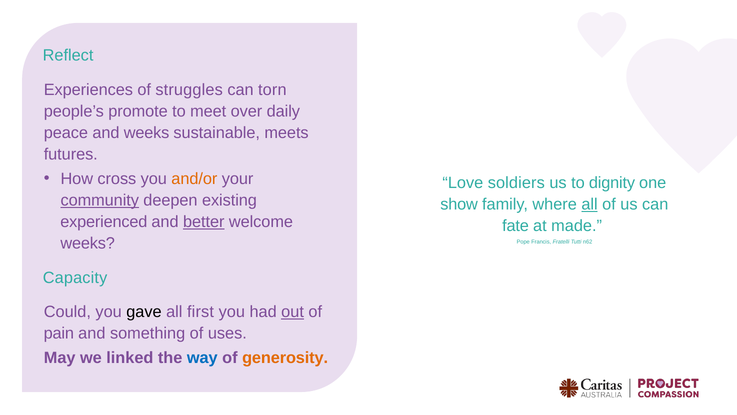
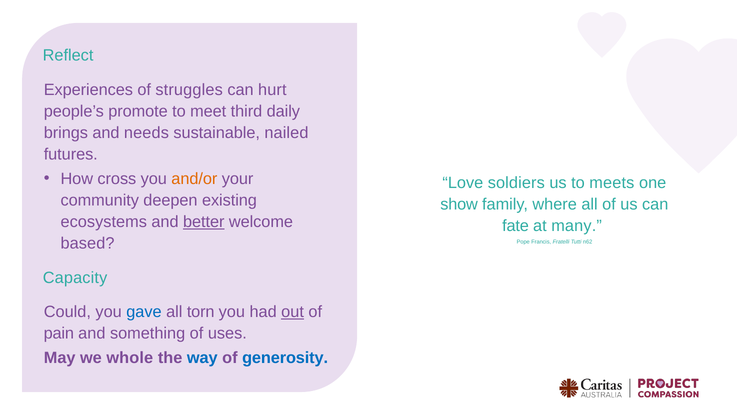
torn: torn -> hurt (272, 90)
over: over -> third (246, 111)
peace: peace -> brings (66, 133)
and weeks: weeks -> needs (146, 133)
meets: meets -> nailed (286, 133)
dignity: dignity -> meets (612, 183)
community underline: present -> none (100, 200)
all underline: present -> none (590, 204)
experienced: experienced -> ecosystems (104, 222)
made: made -> many (577, 226)
weeks: weeks -> based (88, 243)
gave colour: black -> blue (144, 312)
first: first -> torn (201, 312)
linked: linked -> whole (130, 357)
generosity colour: orange -> blue (285, 357)
